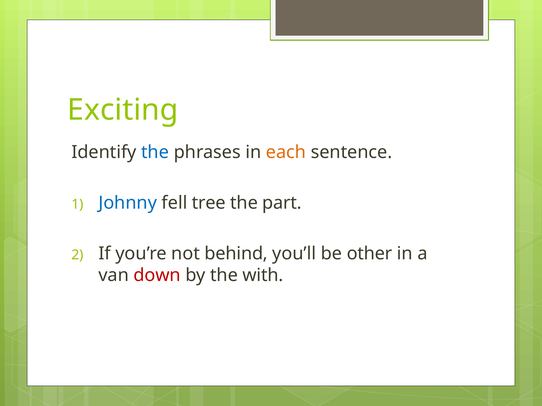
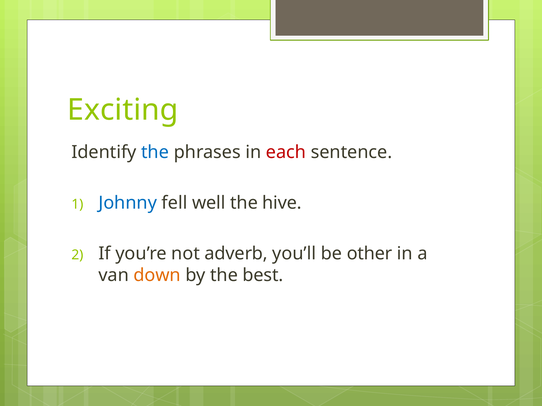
each colour: orange -> red (286, 153)
tree: tree -> well (209, 203)
part: part -> hive (282, 203)
behind: behind -> adverb (236, 254)
down colour: red -> orange (157, 275)
with: with -> best (263, 275)
